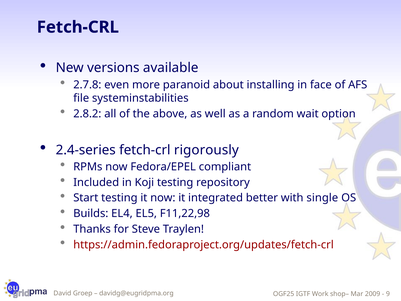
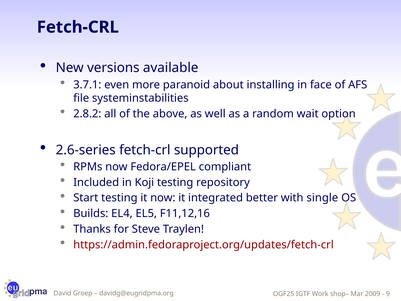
2.7.8: 2.7.8 -> 3.7.1 (87, 85)
2.4-series: 2.4-series -> 2.6-series (86, 150)
rigorously: rigorously -> supported (206, 150)
F11,22,98: F11,22,98 -> F11,12,16 (185, 213)
